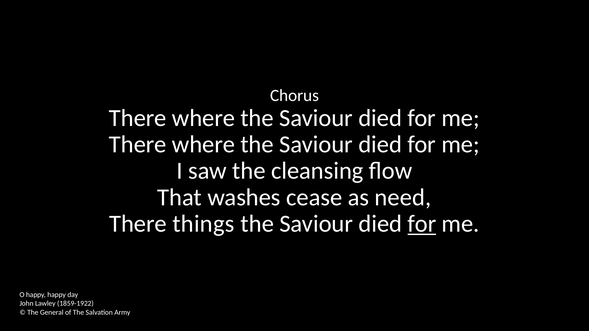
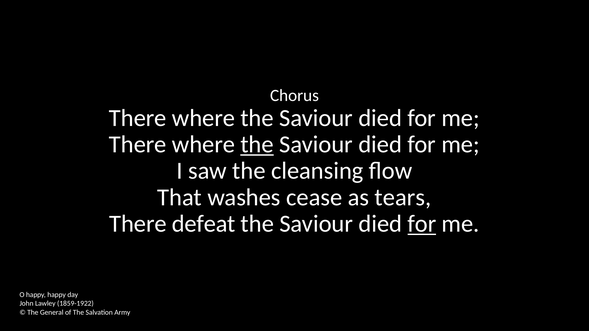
the underline: none -> present (257, 145)
need: need -> tears (403, 197)
things: things -> defeat (204, 224)
